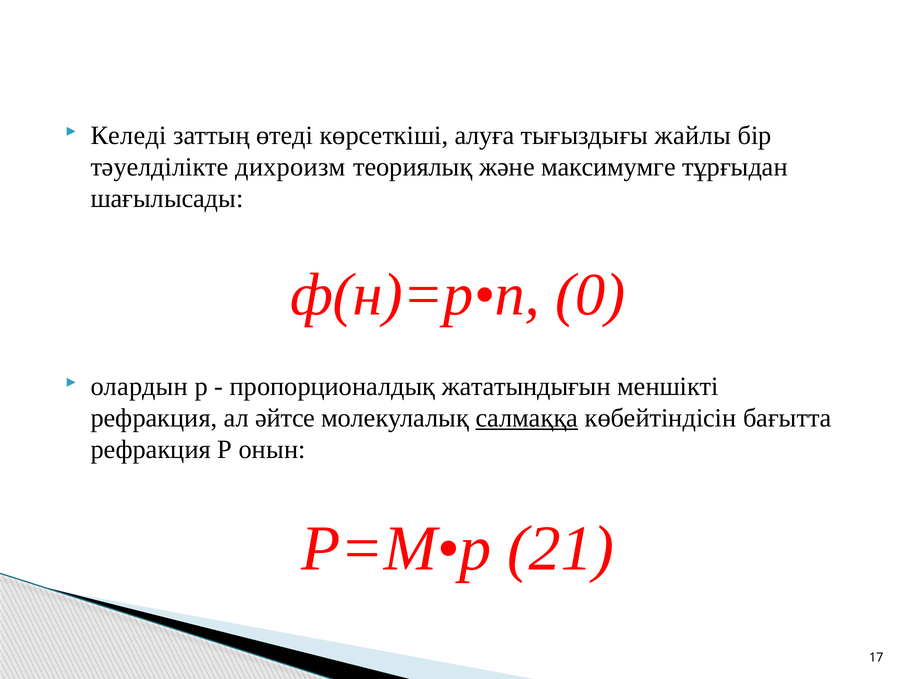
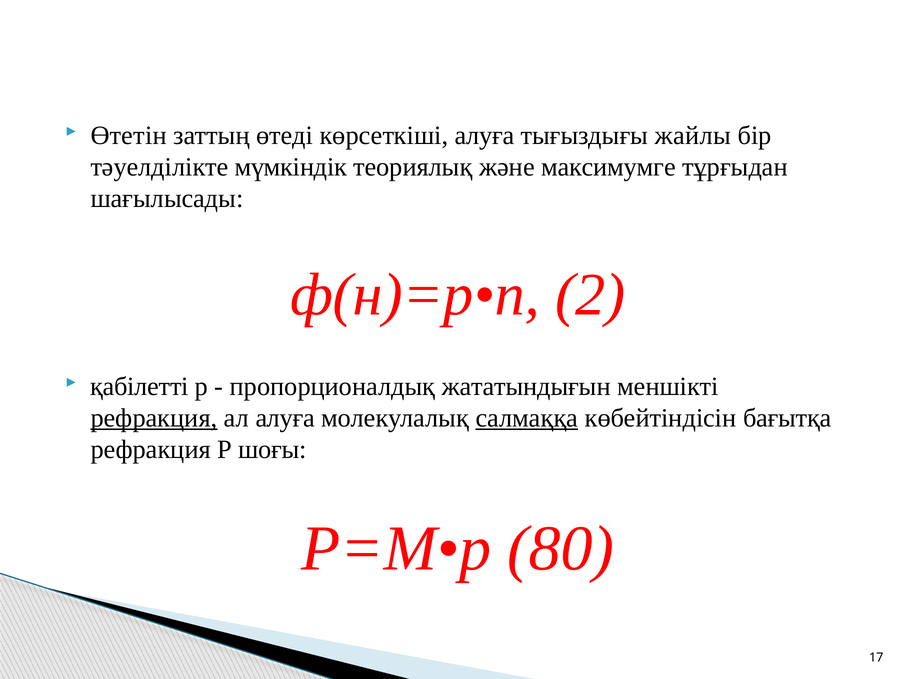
Келеді: Келеді -> Өтетін (129, 135)
дихроизм: дихроизм -> мүмкіндік (291, 167)
0: 0 -> 2 (590, 295)
олардын: олардын -> қабілетті (139, 386)
рефракция underline: none -> present (154, 418)
ал әйтсе: әйтсе -> алуға (285, 418)
бағытта: бағытта -> бағытқа (787, 418)
онын: онын -> шоғы (272, 450)
21: 21 -> 80 (561, 548)
